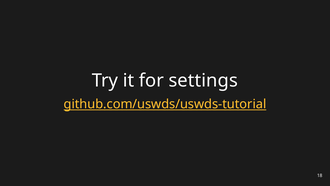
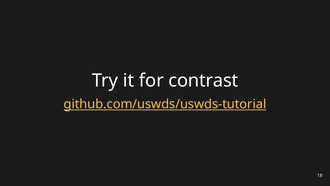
settings: settings -> contrast (203, 80)
